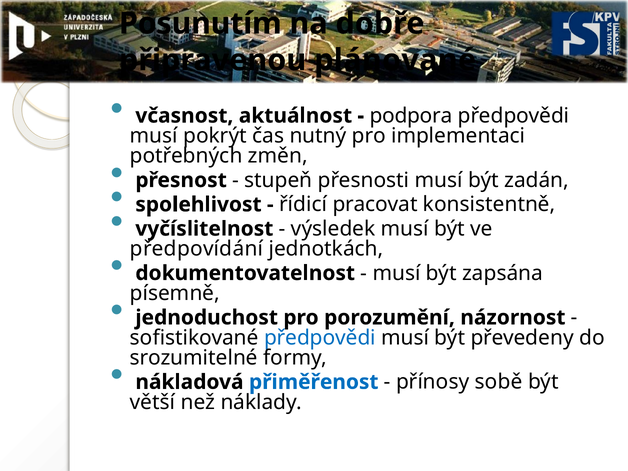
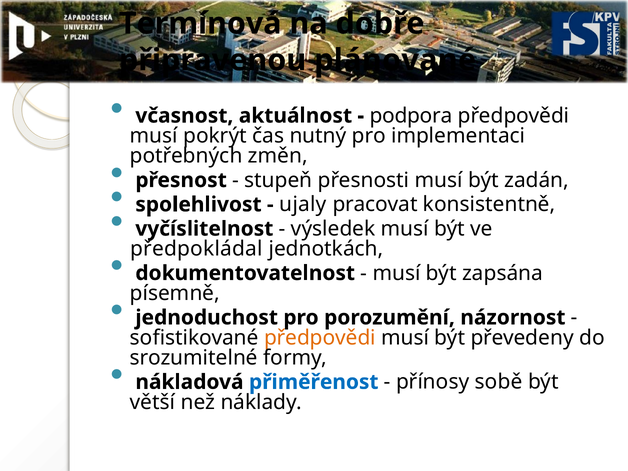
Posunutím: Posunutím -> Termínová (200, 24)
řídicí: řídicí -> ujaly (303, 204)
předpovídání: předpovídání -> předpokládal (197, 249)
předpovědi colour: blue -> orange (320, 338)
